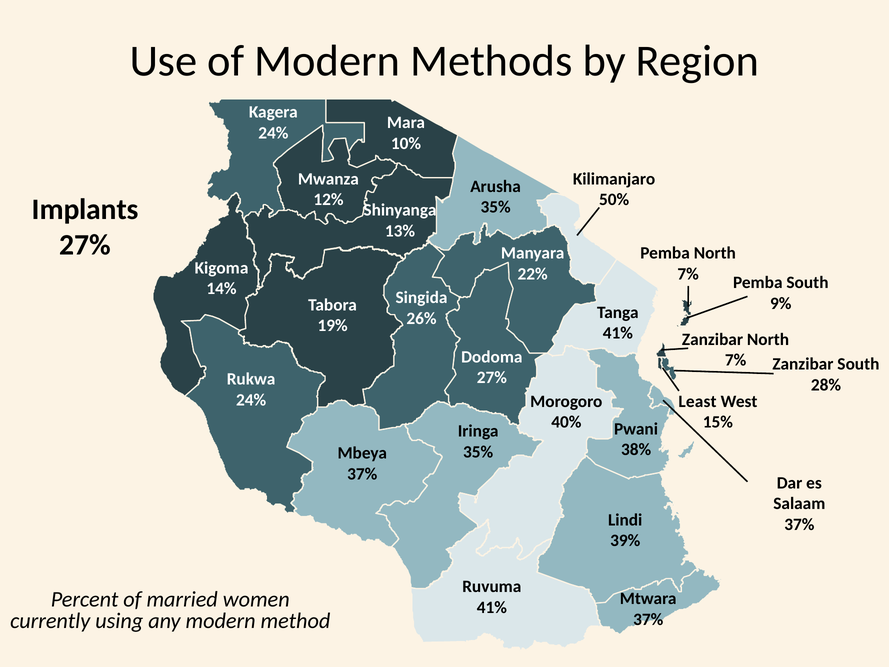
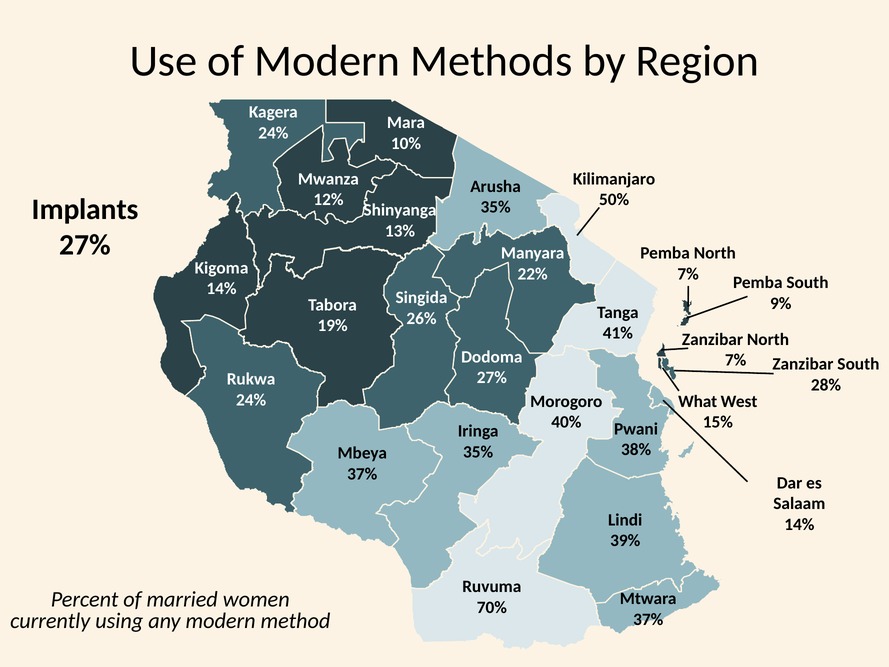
Least: Least -> What (698, 401)
37%: 37% -> 14% (799, 524)
41%: 41% -> 70% (492, 607)
